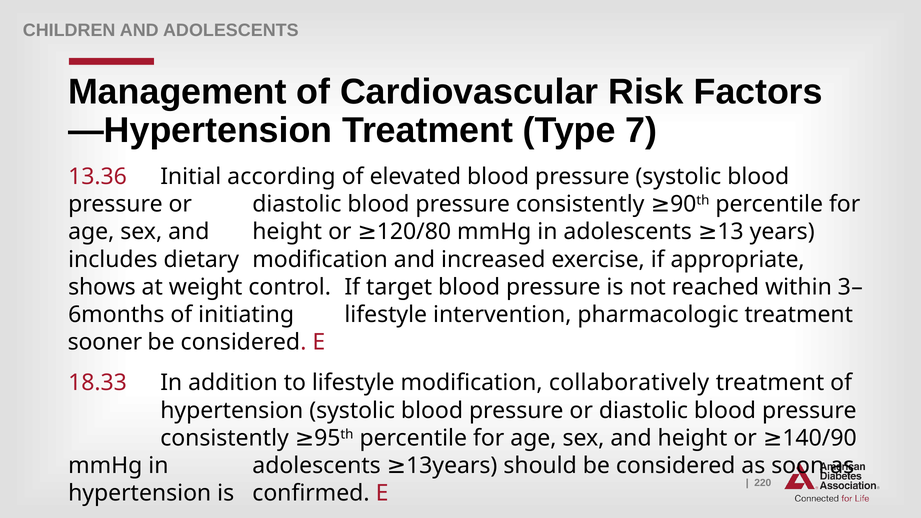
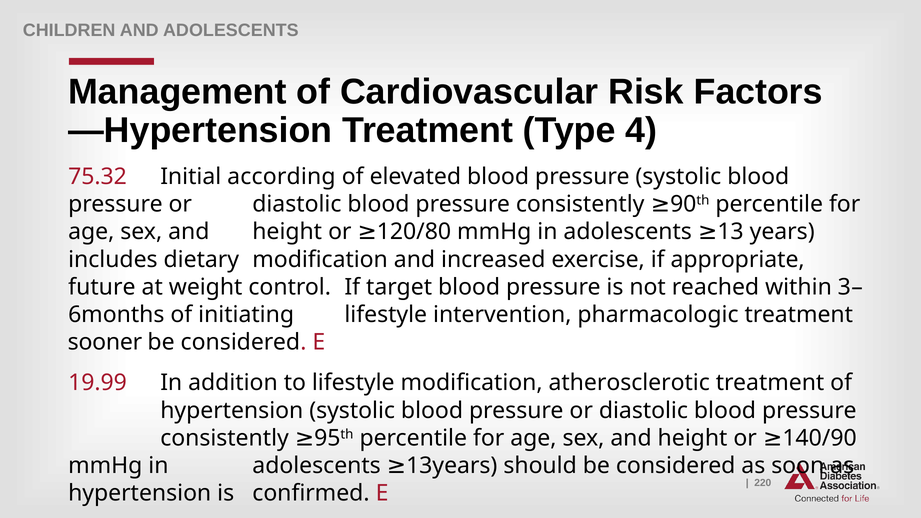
7: 7 -> 4 (641, 130)
13.36: 13.36 -> 75.32 (98, 177)
shows: shows -> future (102, 287)
18.33: 18.33 -> 19.99 (98, 383)
collaboratively: collaboratively -> atherosclerotic (629, 383)
